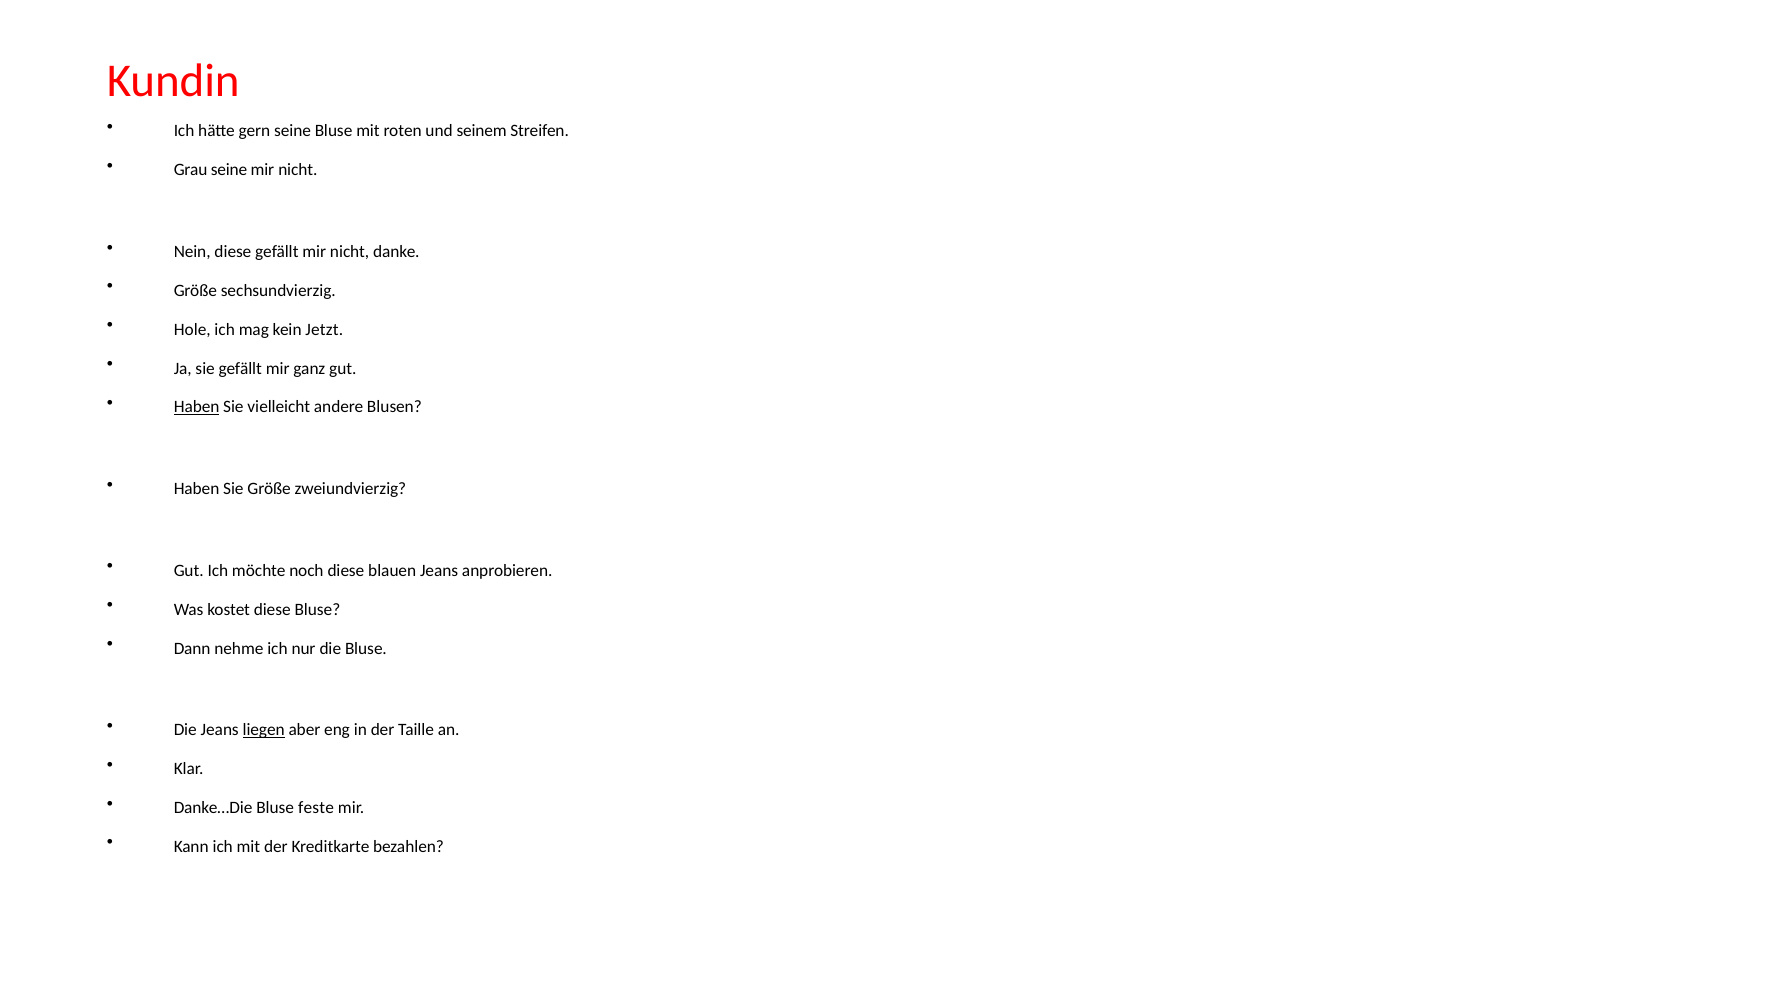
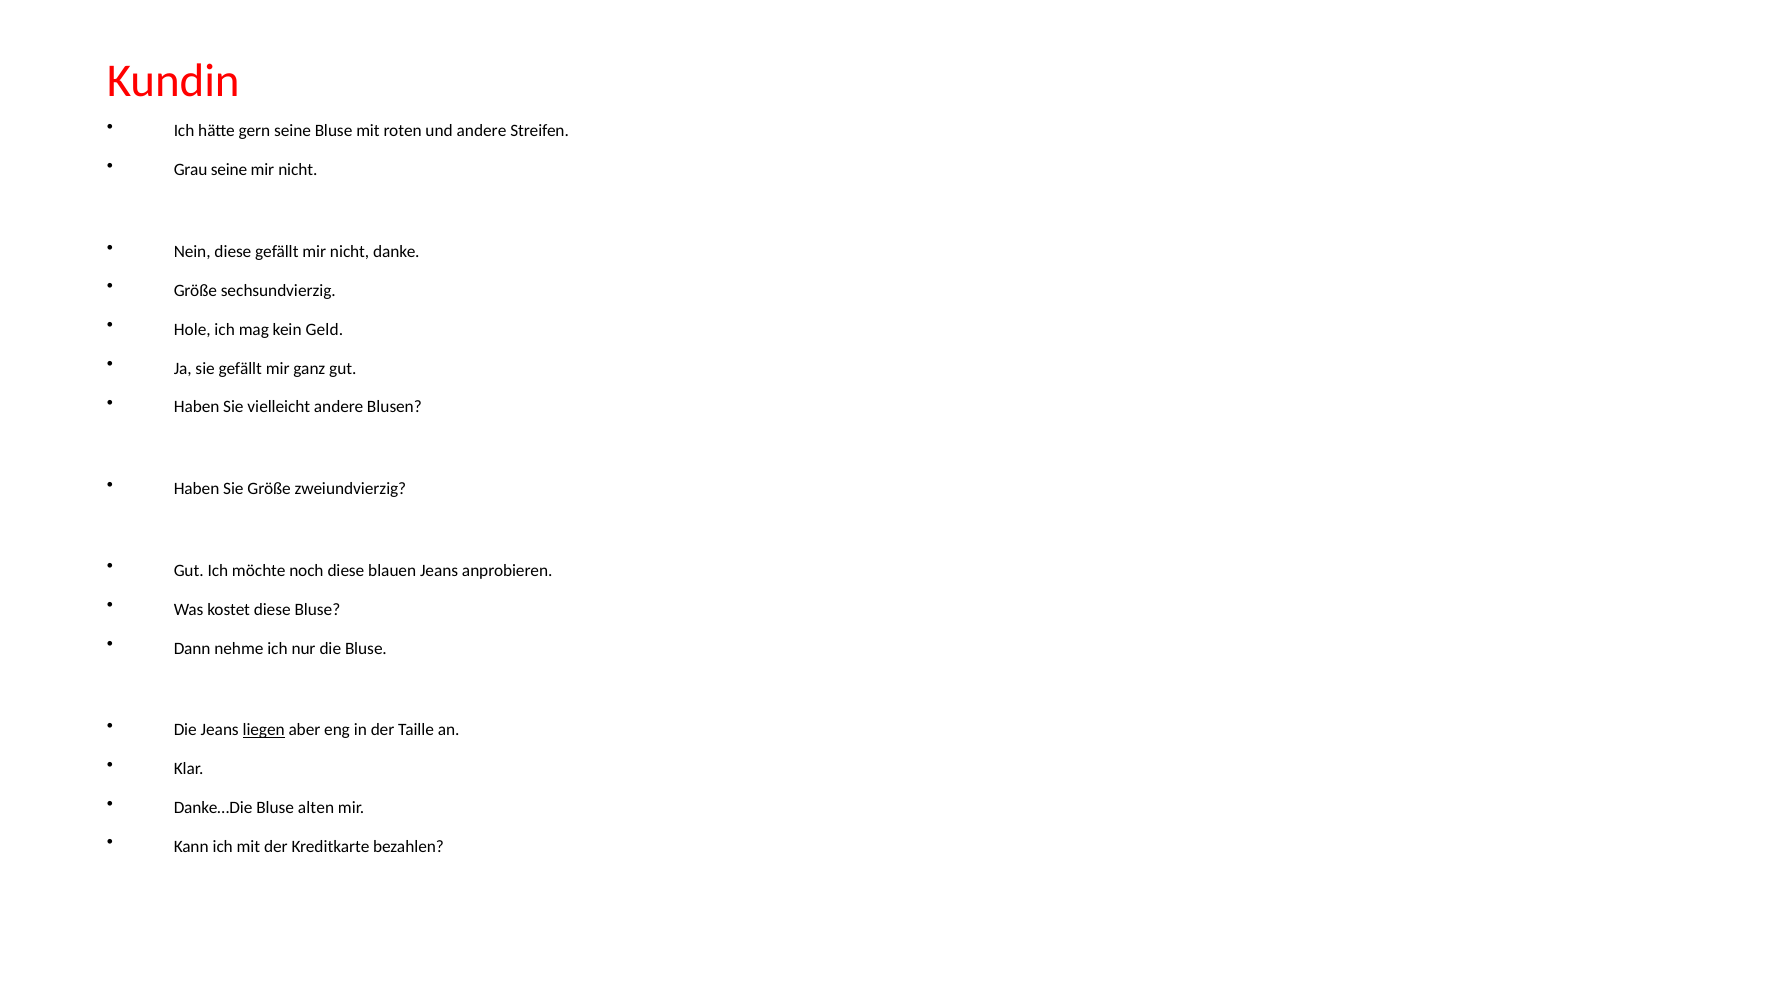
und seinem: seinem -> andere (481, 131)
Jetzt: Jetzt -> Geld (324, 329)
Haben underline: present -> none (197, 407)
feste: feste -> alten (316, 807)
